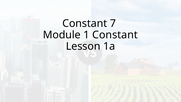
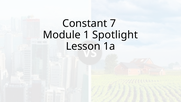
1 Constant: Constant -> Spotlight (115, 35)
